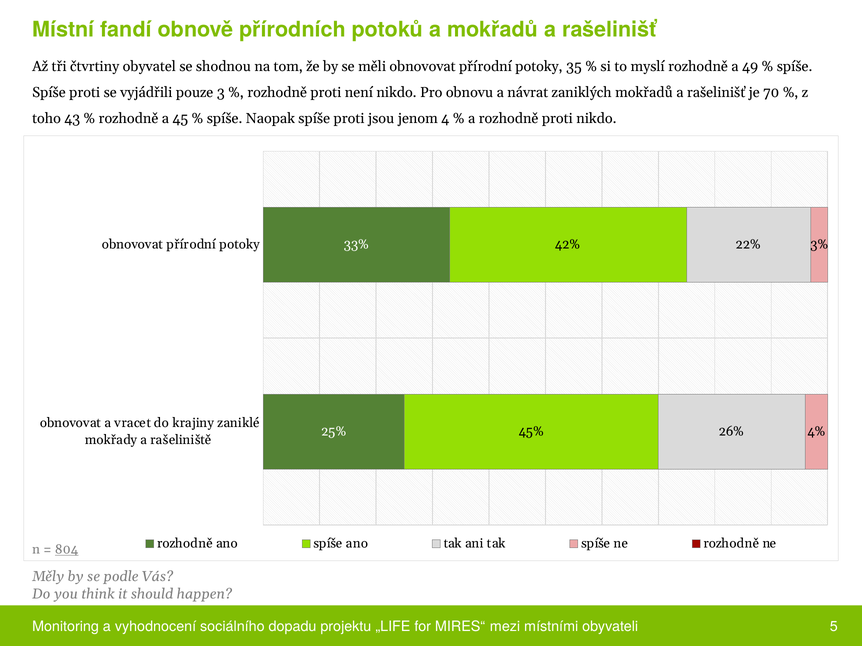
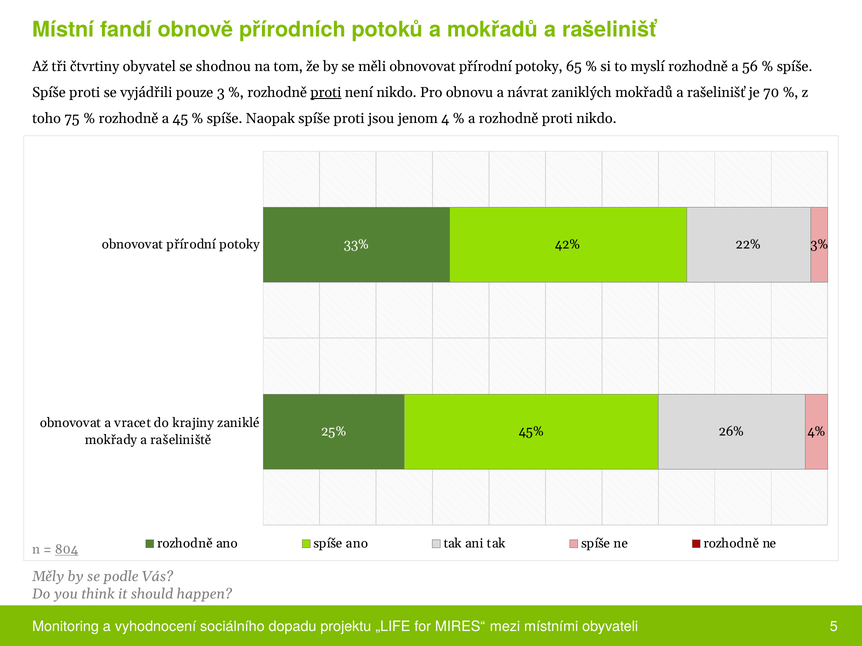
35: 35 -> 65 (574, 67)
49: 49 -> 56 (750, 67)
proti underline: none -> present (326, 93)
43: 43 -> 75 (72, 118)
